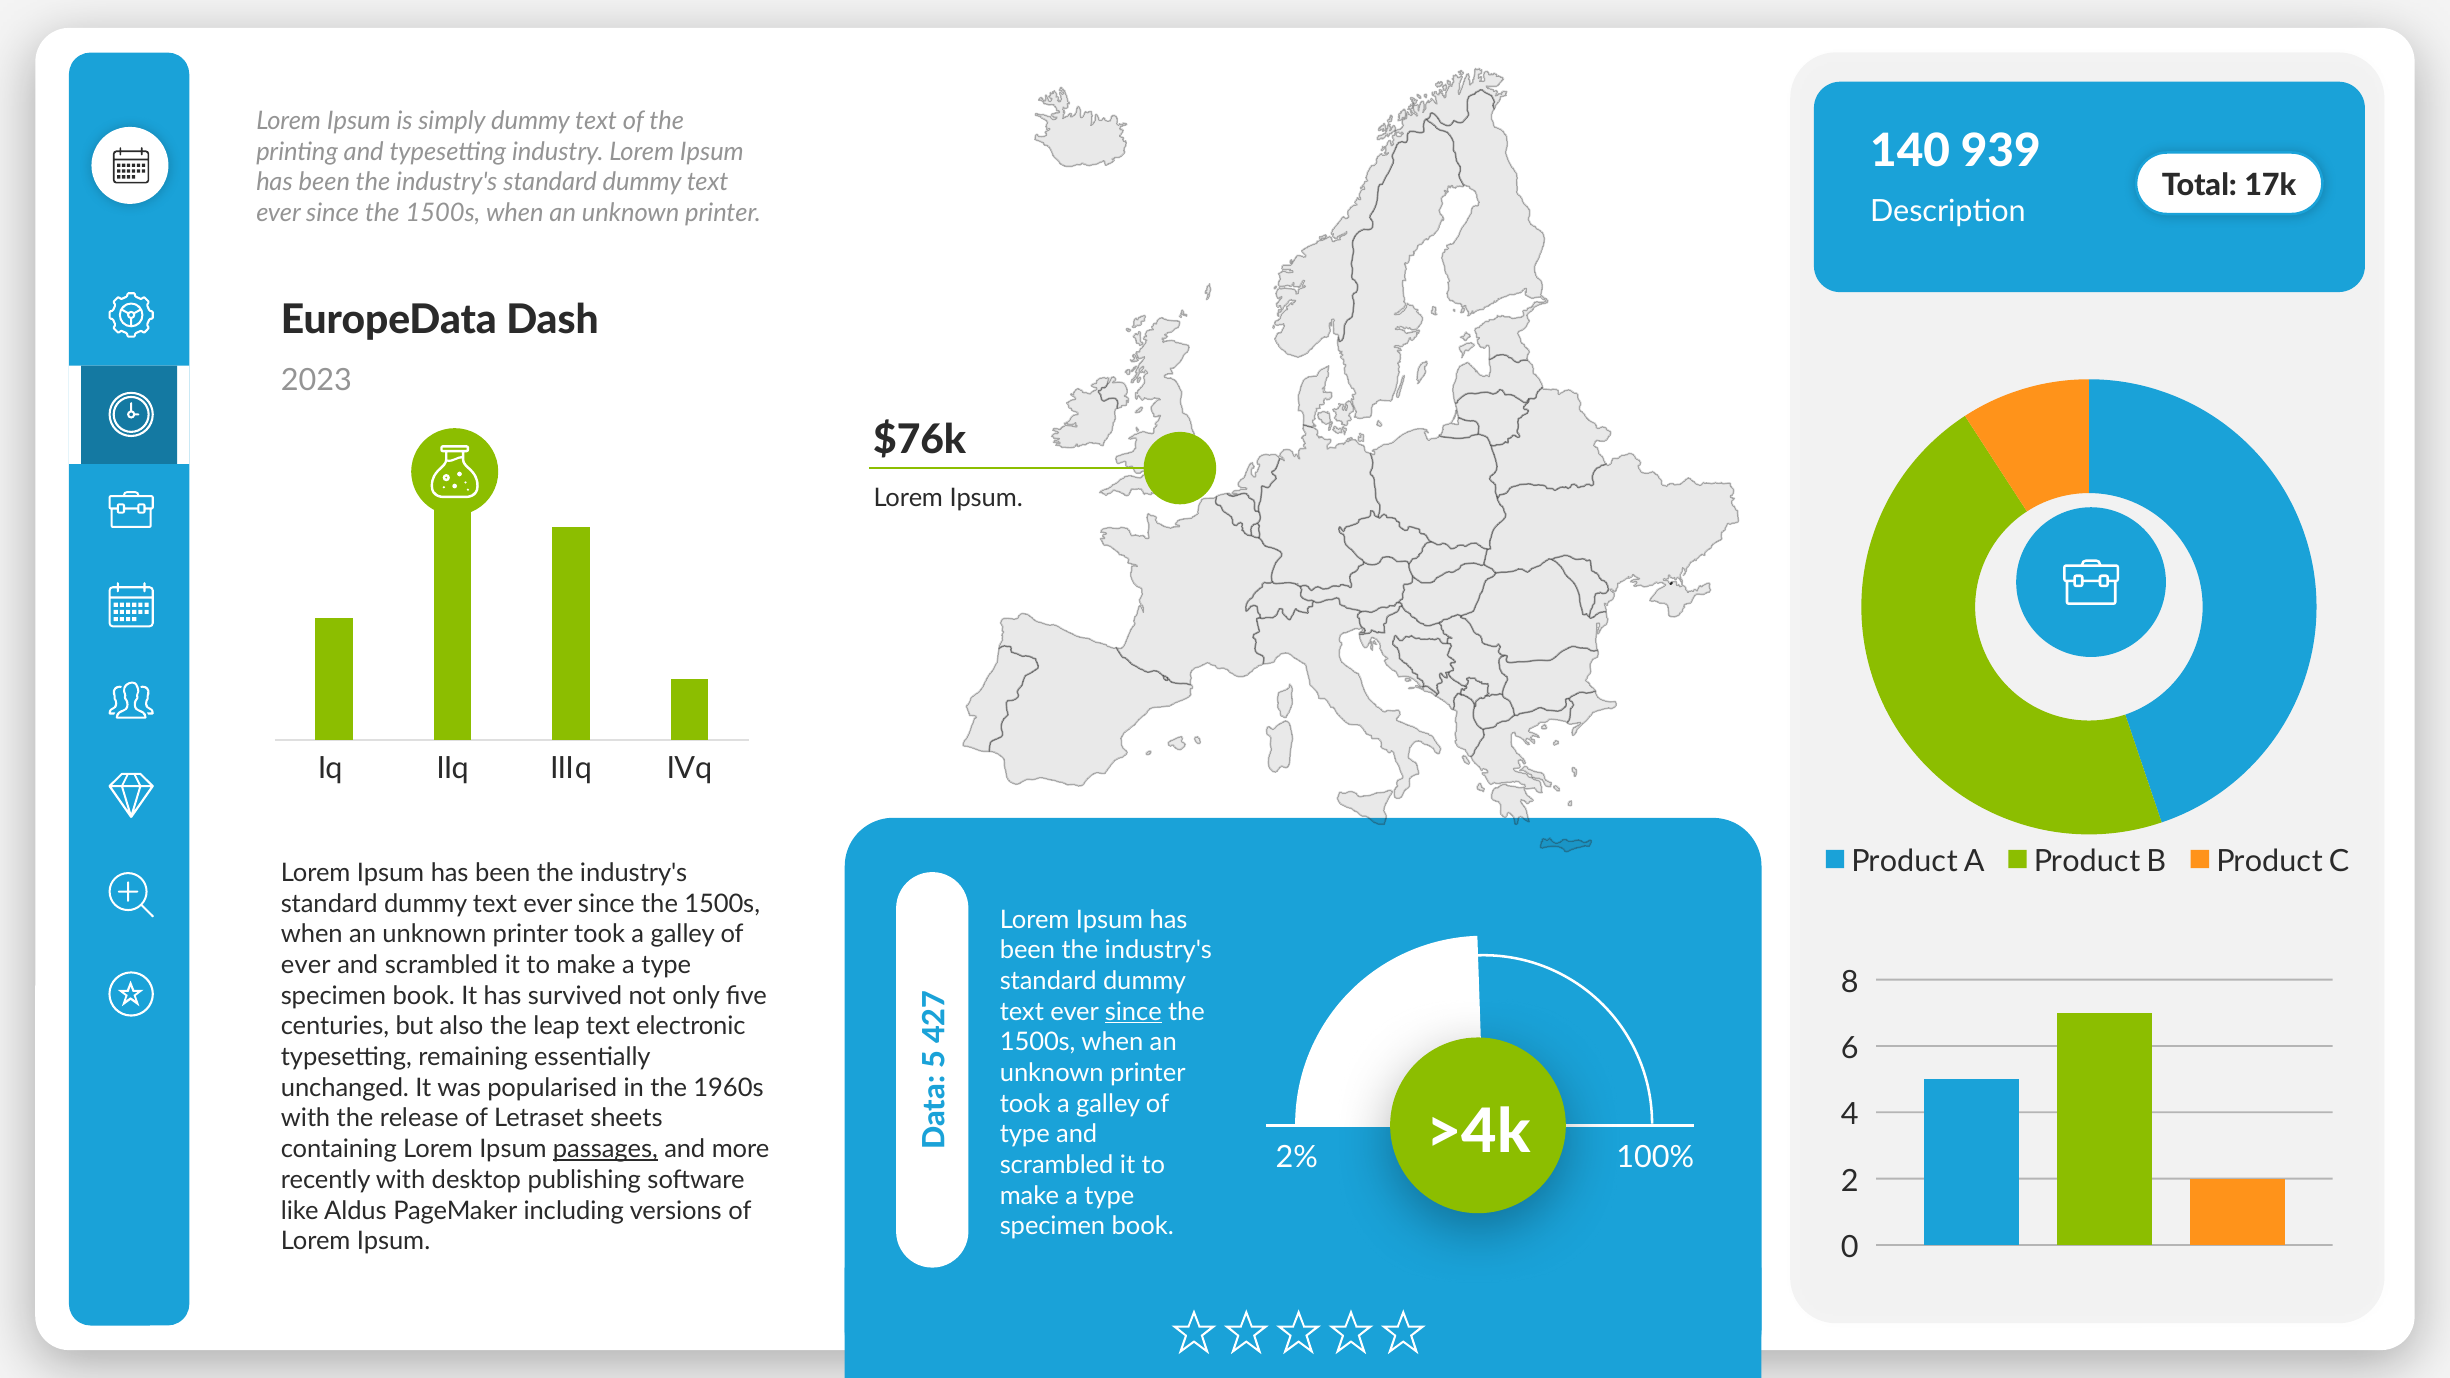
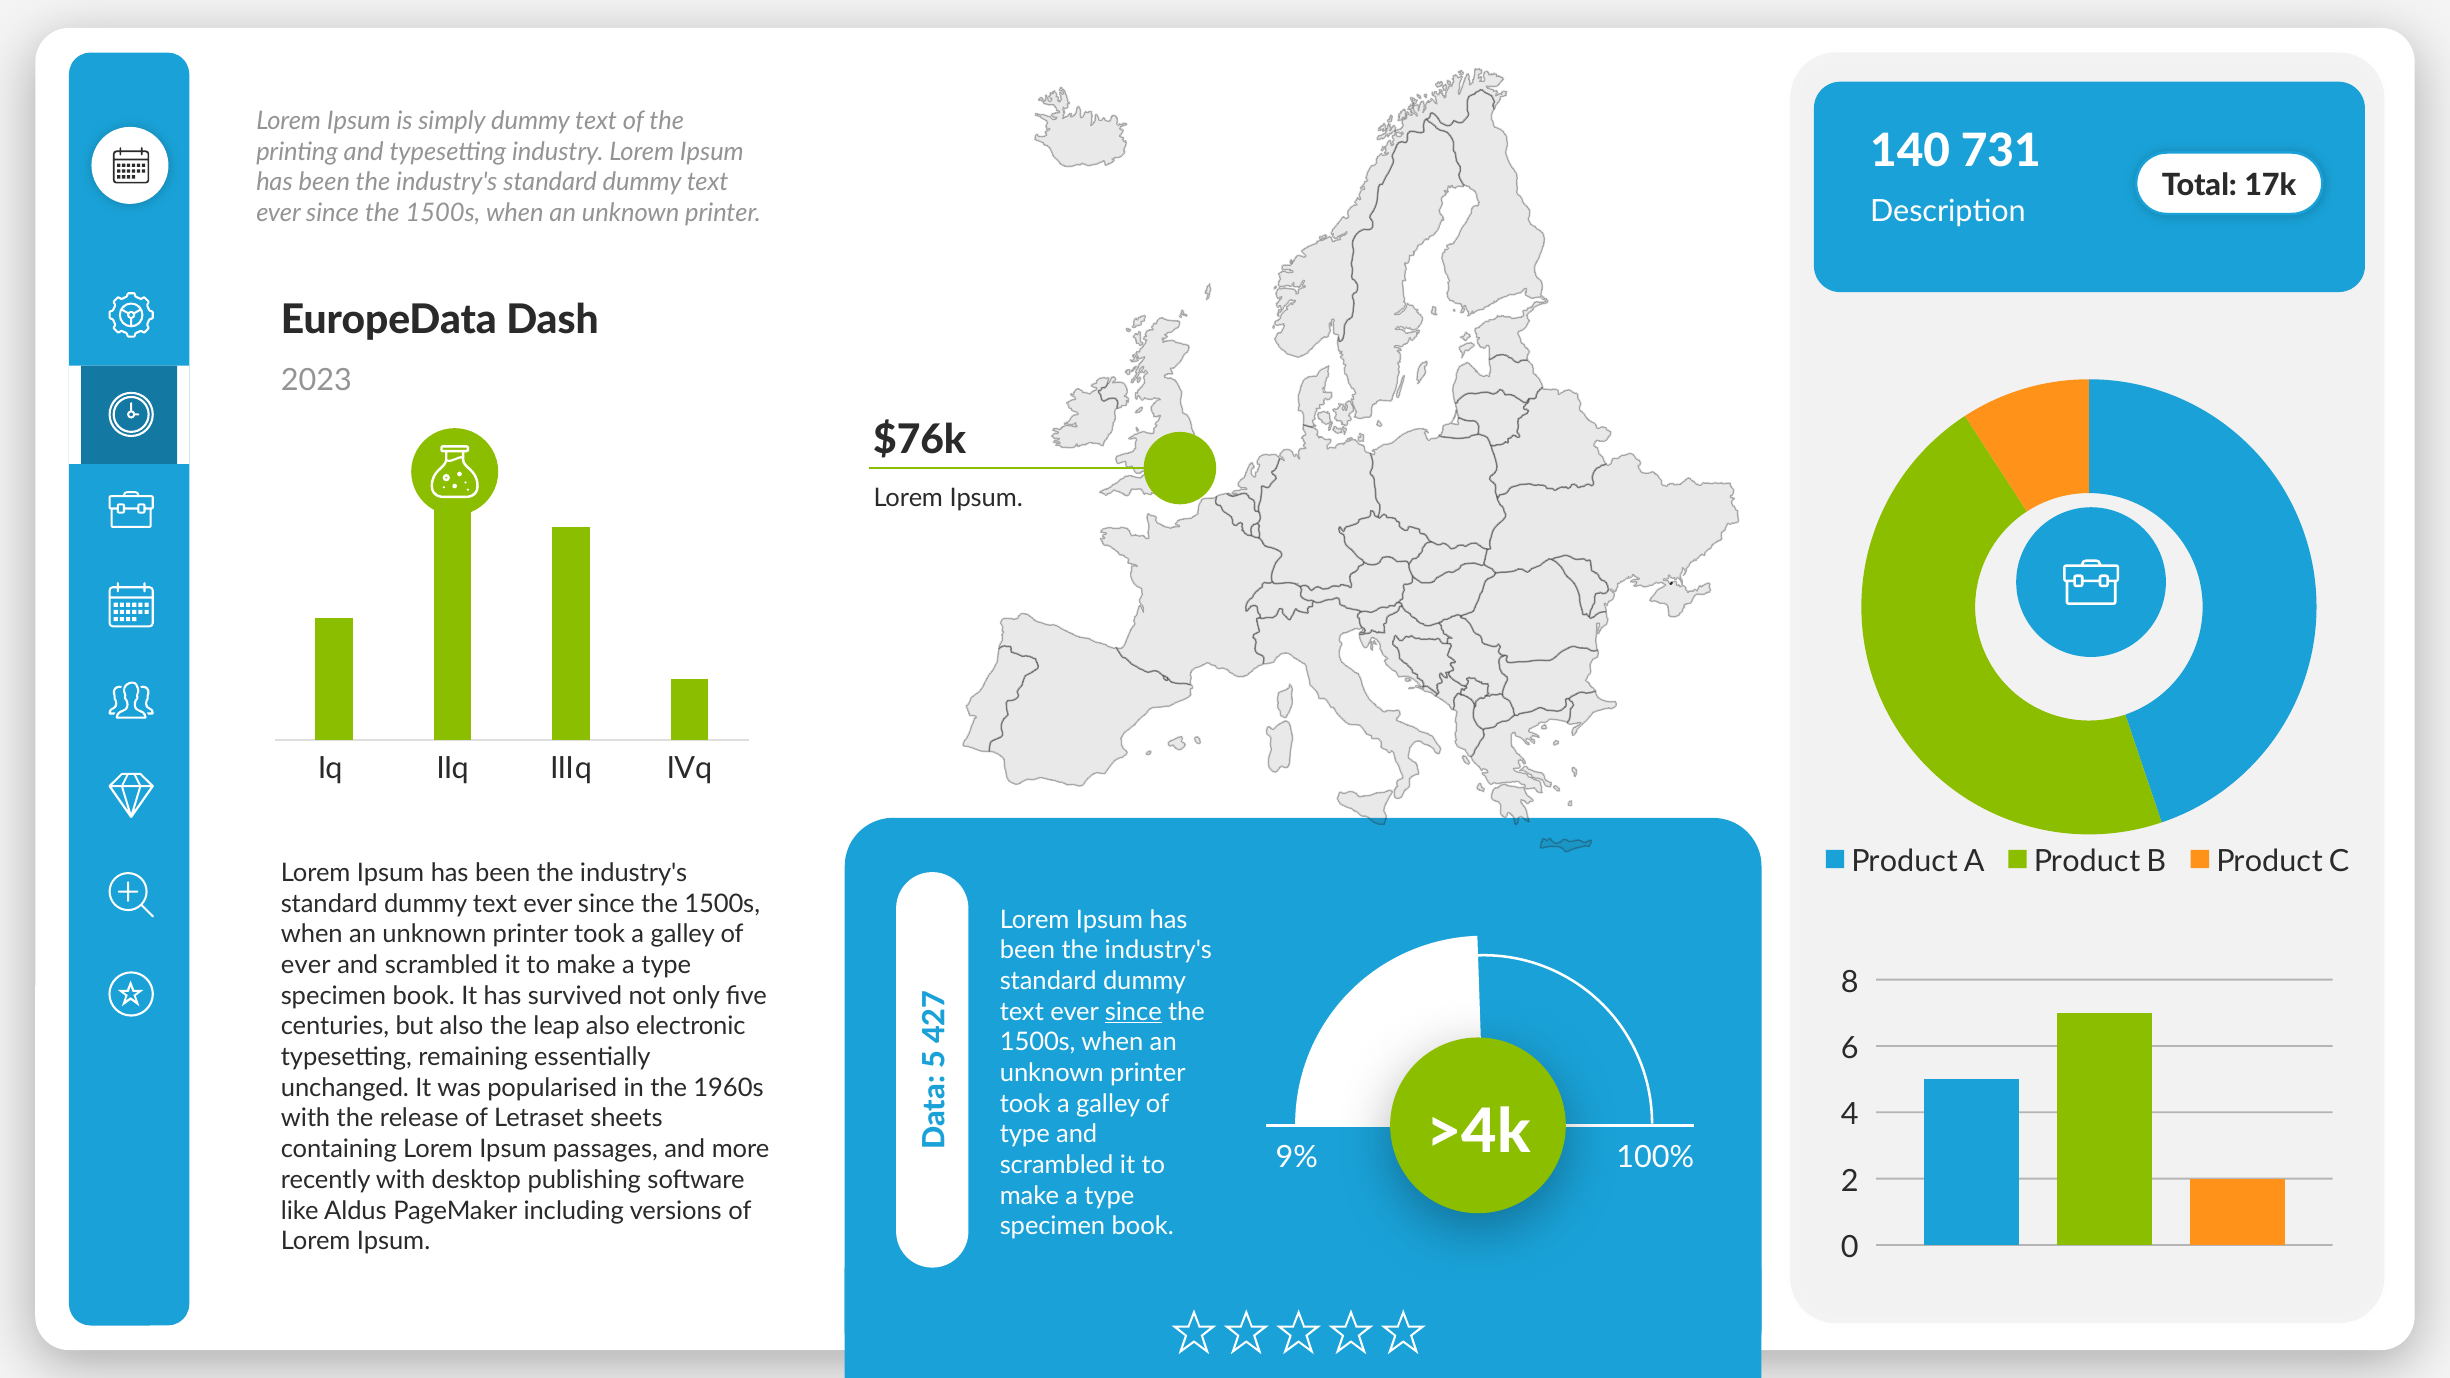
939: 939 -> 731 (2001, 152)
leap text: text -> also (608, 1027)
passages underline: present -> none (605, 1149)
2%: 2% -> 9% (1297, 1158)
